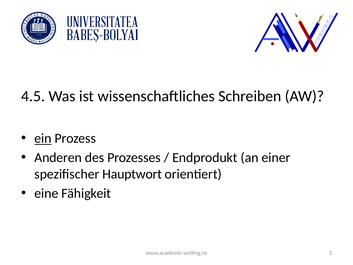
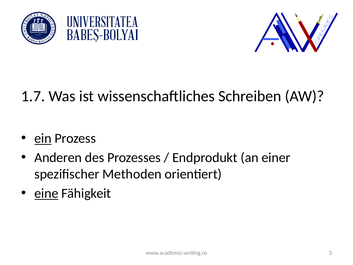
4.5: 4.5 -> 1.7 (33, 96)
Hauptwort: Hauptwort -> Methoden (132, 174)
eine underline: none -> present (46, 193)
